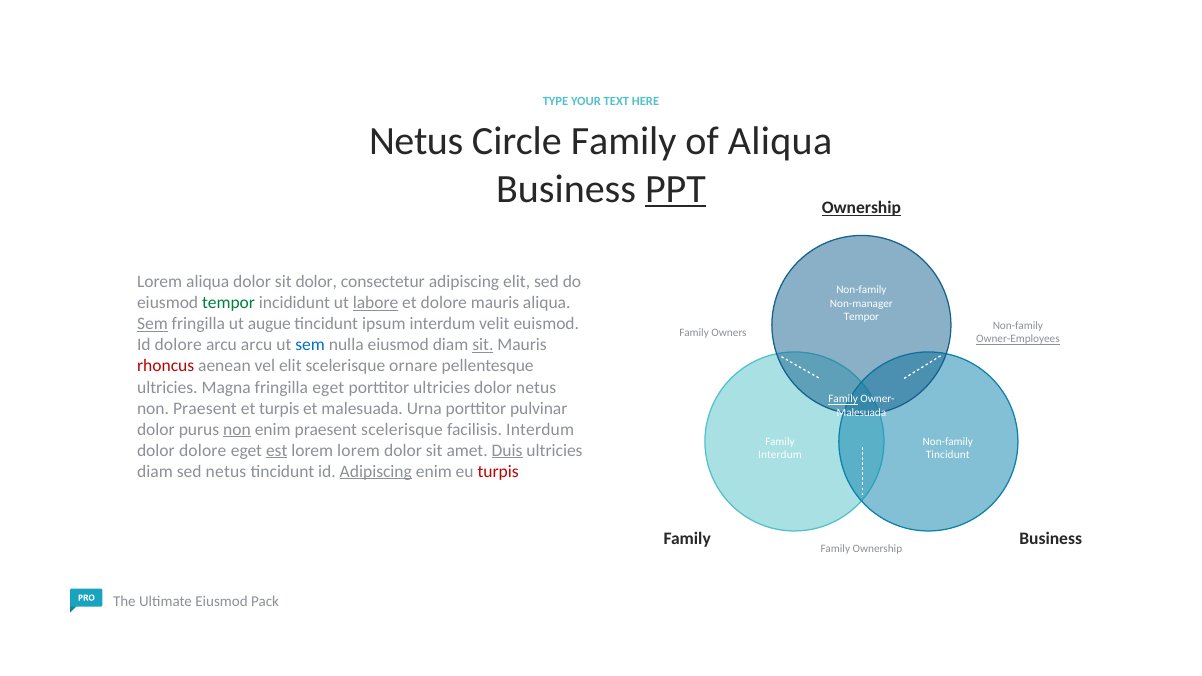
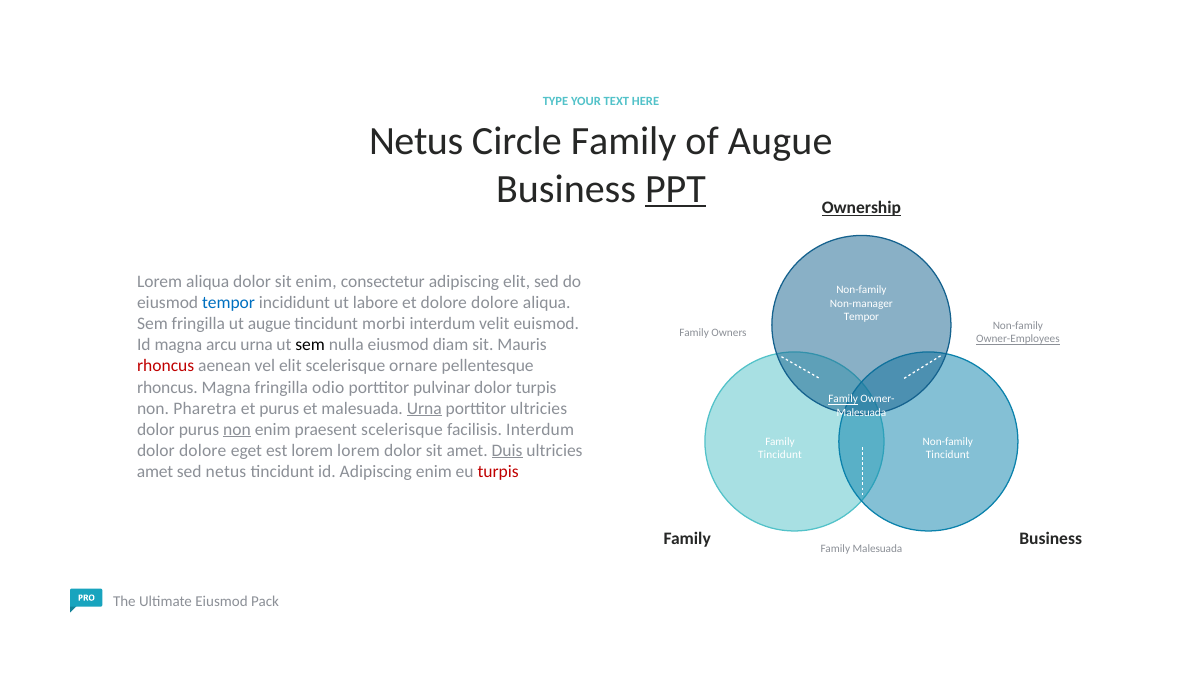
of Aliqua: Aliqua -> Augue (780, 141)
sit dolor: dolor -> enim (316, 282)
tempor colour: green -> blue (229, 303)
labore underline: present -> none (376, 303)
dolore mauris: mauris -> dolore (495, 303)
Sem underline: present -> none (152, 324)
ipsum: ipsum -> morbi (384, 324)
Id dolore: dolore -> magna (178, 345)
arcu arcu: arcu -> urna (257, 345)
sem colour: blue -> black (310, 345)
sit underline: present -> none (483, 345)
ultricies: ultricies -> rhoncus (167, 387)
fringilla eget: eget -> odio (328, 387)
porttitor ultricies: ultricies -> pulvinar (442, 387)
dolor netus: netus -> turpis (536, 387)
non Praesent: Praesent -> Pharetra (205, 408)
et turpis: turpis -> purus (279, 408)
Urna underline: none -> present (424, 408)
porttitor pulvinar: pulvinar -> ultricies (539, 408)
est underline: present -> none (277, 450)
Interdum: Interdum -> Tincidunt (780, 455)
diam: diam -> amet (155, 472)
Adipiscing underline: present -> none (376, 472)
Family Ownership: Ownership -> Malesuada (877, 549)
